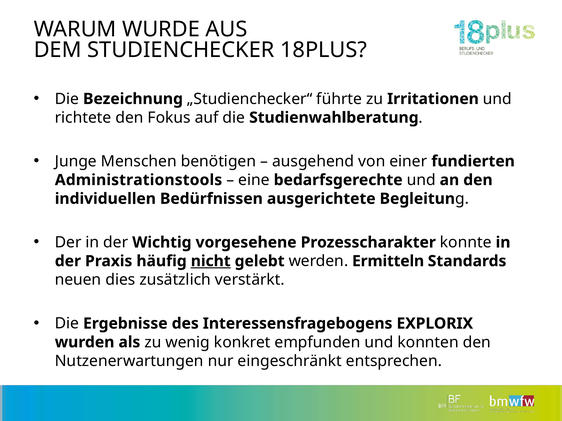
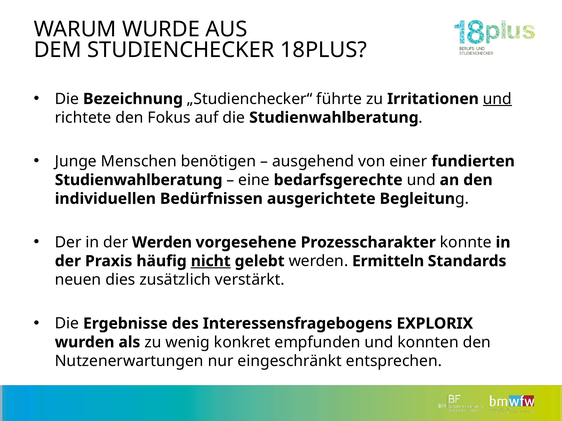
und underline: none -> present (497, 99)
Administrationstools: Administrationstools -> Studienwahlberatung (139, 180)
der Wichtig: Wichtig -> Werden (162, 243)
